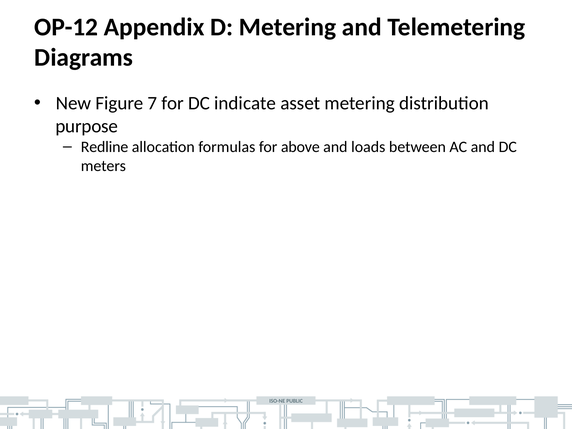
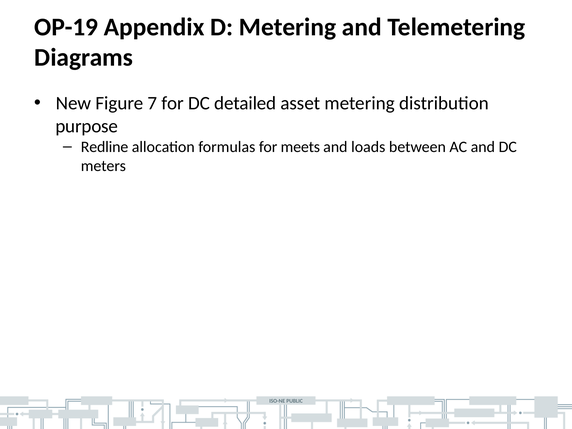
OP-12: OP-12 -> OP-19 (66, 27)
indicate: indicate -> detailed (245, 103)
above: above -> meets (300, 147)
